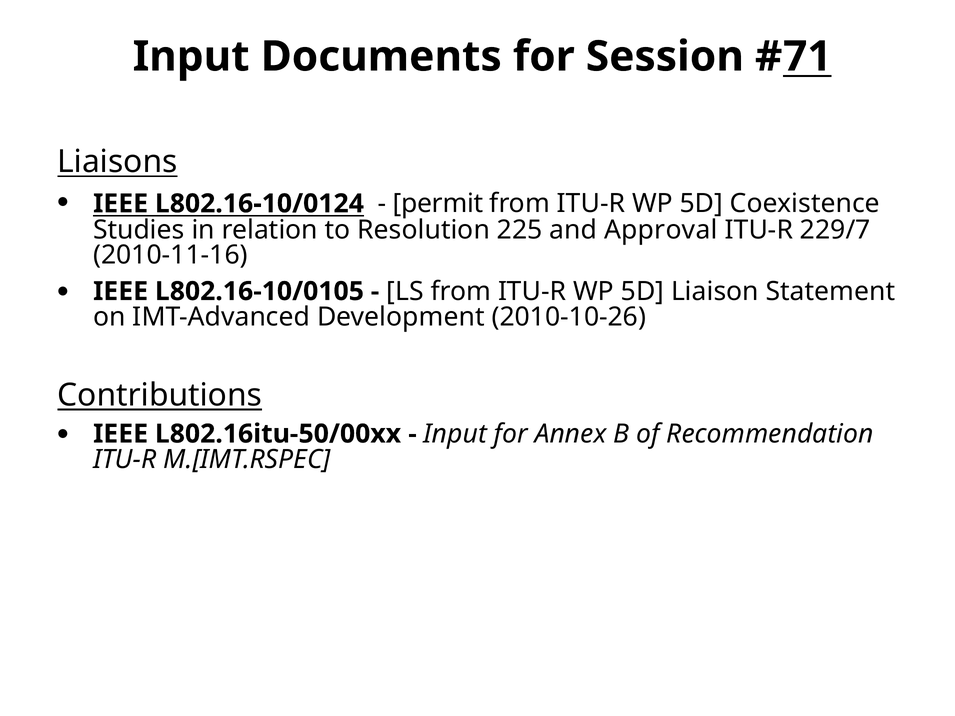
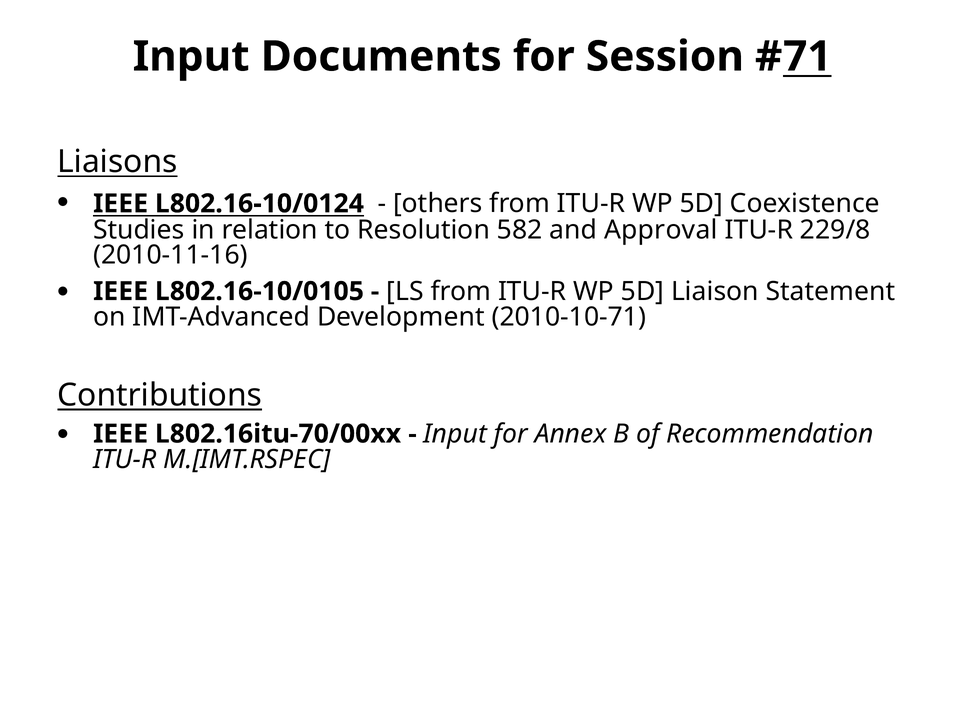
permit: permit -> others (438, 204)
225: 225 -> 582 (520, 230)
229/7: 229/7 -> 229/8 (835, 230)
2010-10-26: 2010-10-26 -> 2010-10-71 (569, 317)
L802.16itu-50/00xx: L802.16itu-50/00xx -> L802.16itu-70/00xx (278, 434)
